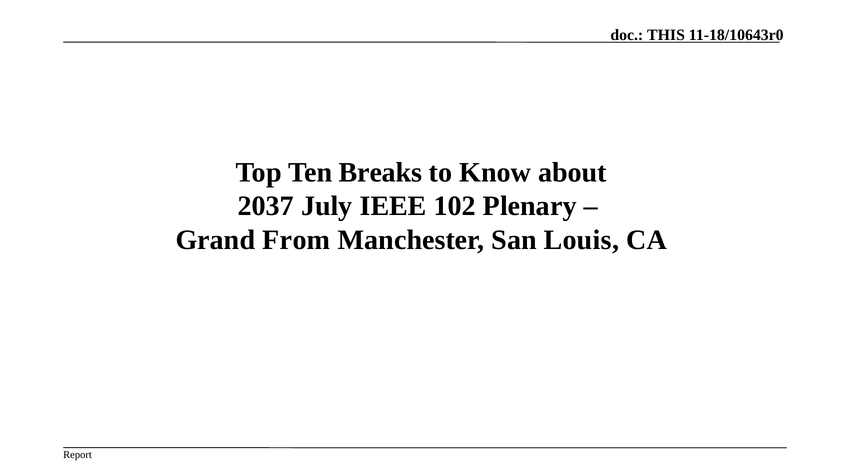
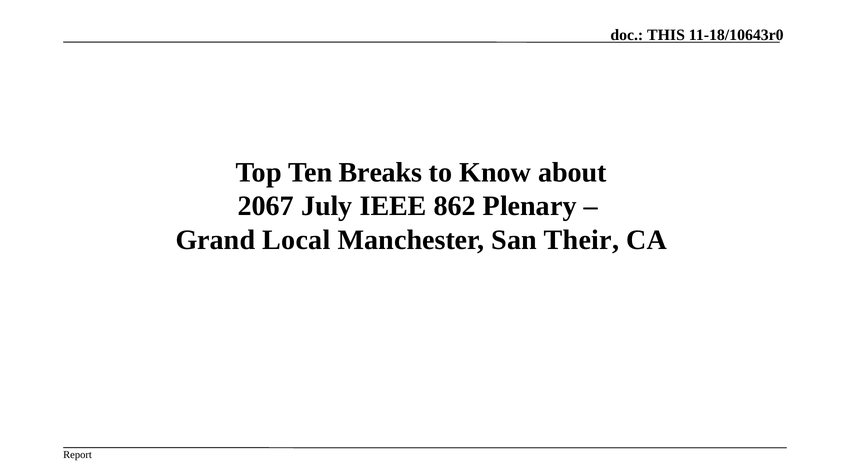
2037: 2037 -> 2067 (266, 206)
102: 102 -> 862 (455, 206)
From: From -> Local (296, 240)
Louis: Louis -> Their (581, 240)
